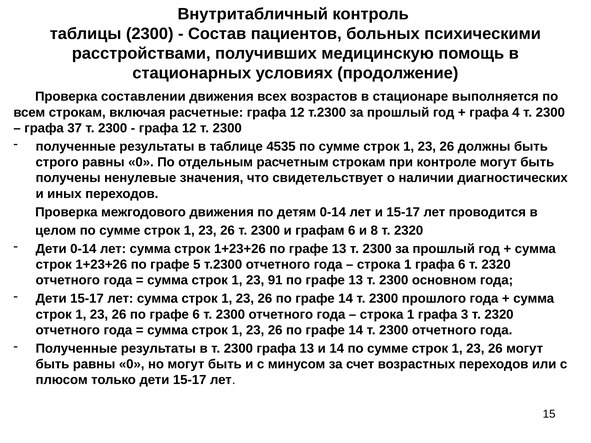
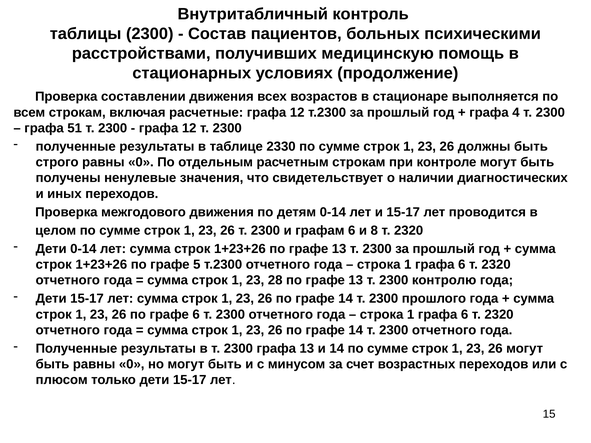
37: 37 -> 51 (75, 128)
4535: 4535 -> 2330 (281, 147)
91: 91 -> 28 (275, 280)
основном: основном -> контролю (444, 280)
3: 3 -> 6 (465, 315)
